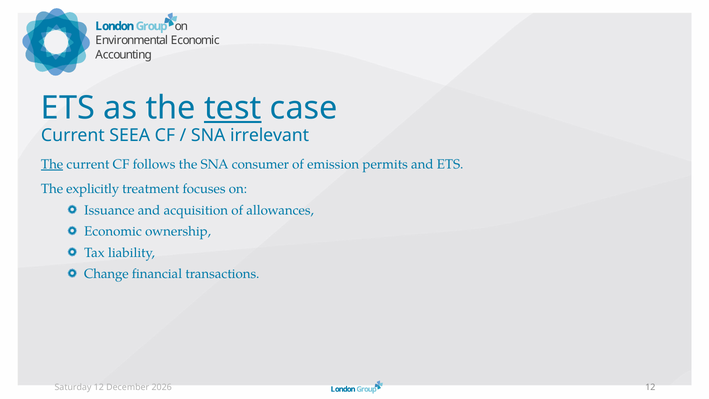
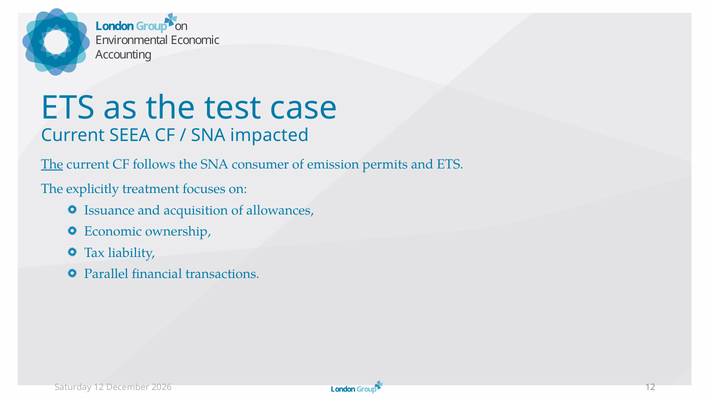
test underline: present -> none (233, 108)
irrelevant: irrelevant -> impacted (269, 135)
Change: Change -> Parallel (106, 274)
